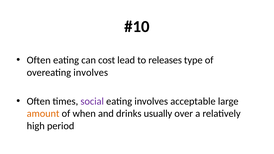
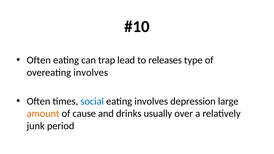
cost: cost -> trap (107, 60)
social colour: purple -> blue (92, 101)
acceptable: acceptable -> depression (193, 101)
when: when -> cause (84, 114)
high: high -> junk (36, 126)
